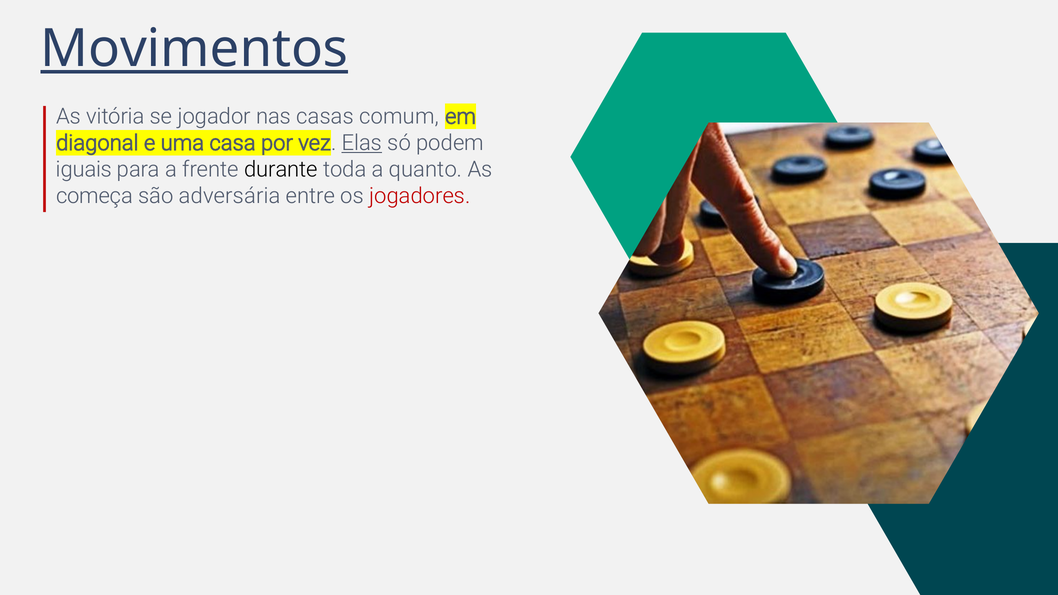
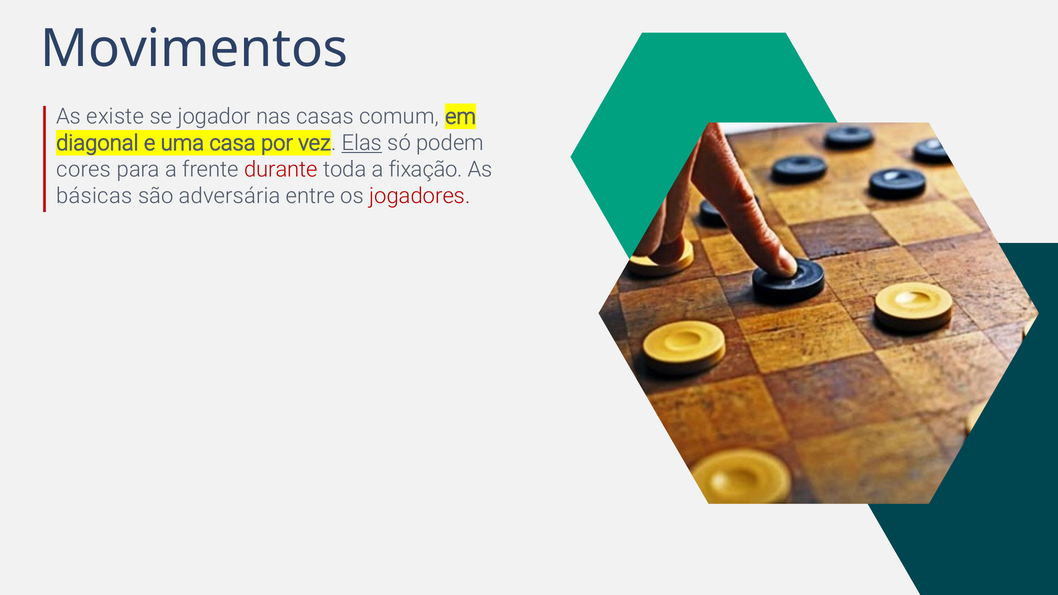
Movimentos underline: present -> none (194, 49)
vitória: vitória -> existe (115, 117)
iguais: iguais -> cores (84, 169)
durante colour: black -> red (281, 169)
quanto: quanto -> fixação (426, 169)
começa: começa -> básicas (94, 196)
